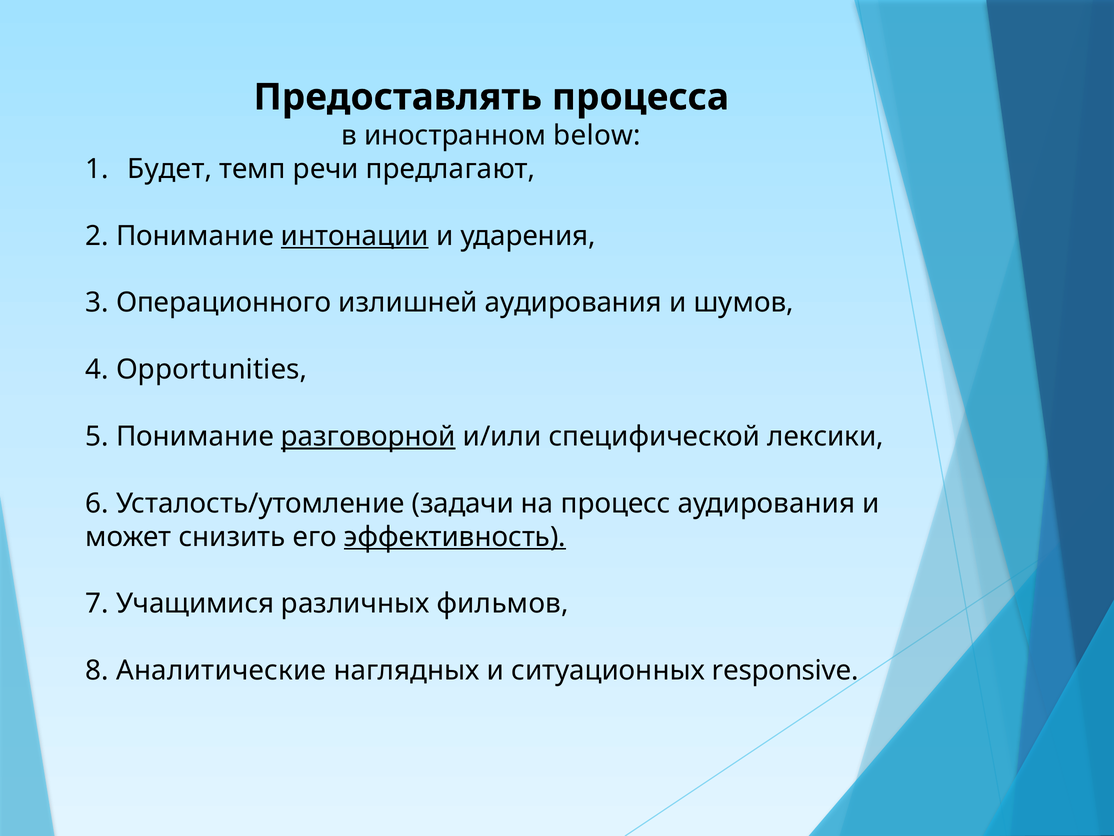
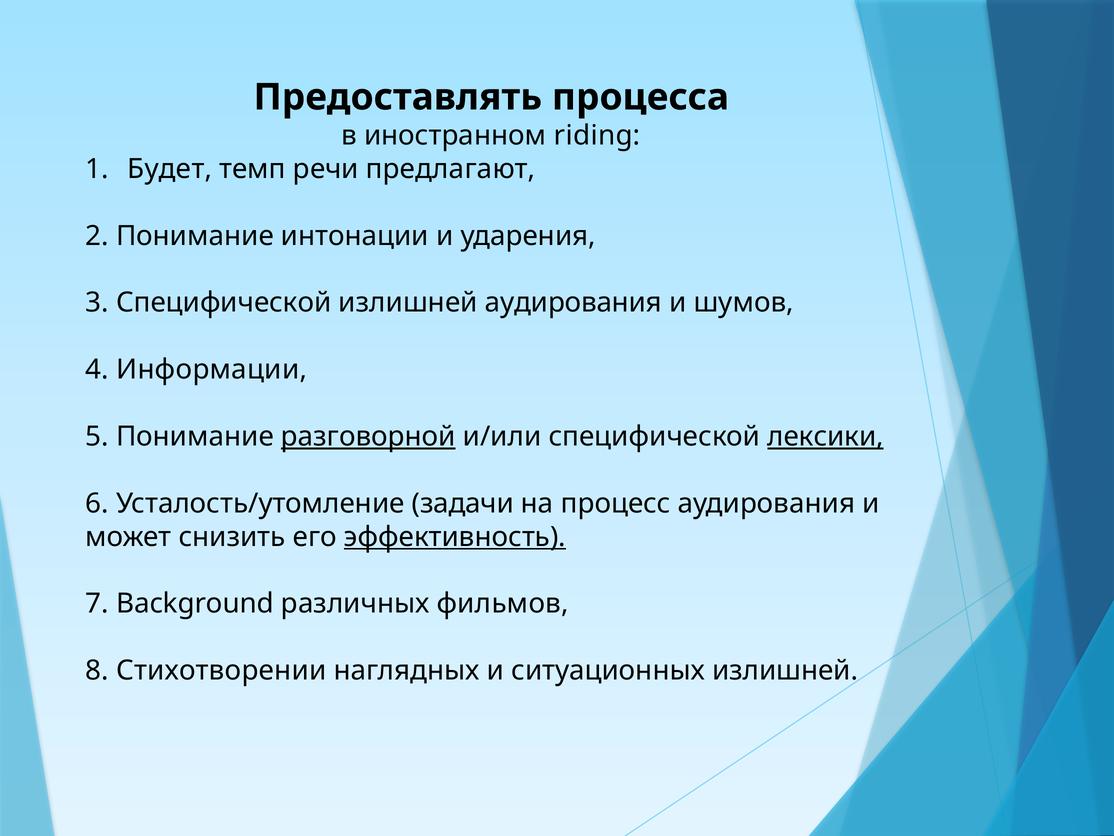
below: below -> riding (597, 135)
интонации underline: present -> none (355, 236)
3 Операционного: Операционного -> Специфической (224, 303)
Opportunities: Opportunities -> Информации (212, 369)
лексики underline: none -> present (826, 436)
Учащимися: Учащимися -> Background (195, 603)
Аналитические: Аналитические -> Стихотворении (221, 670)
ситуационных responsive: responsive -> излишней (785, 670)
